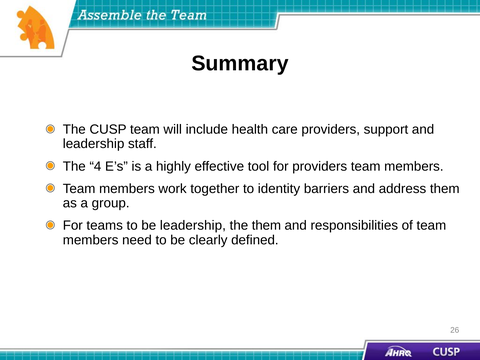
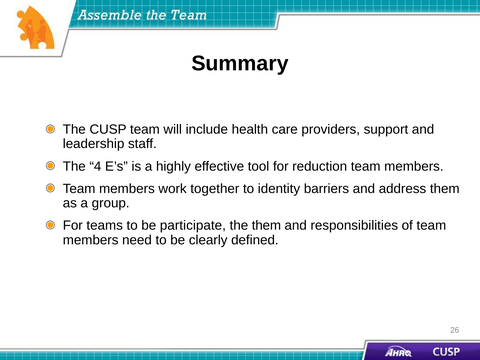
for providers: providers -> reduction (320, 166)
be leadership: leadership -> participate (193, 226)
